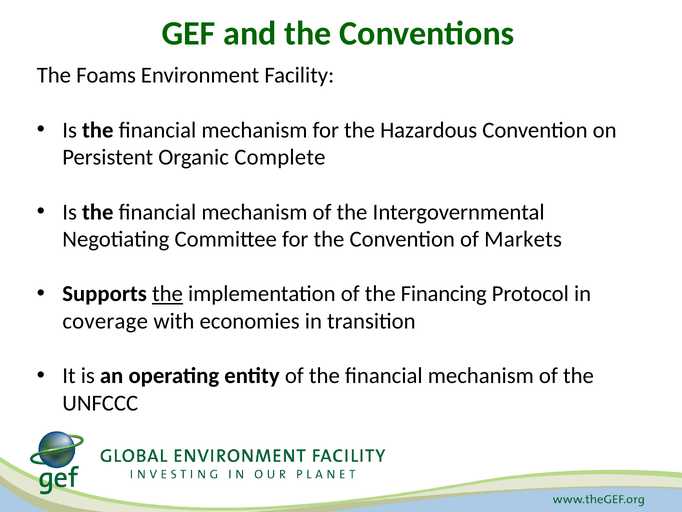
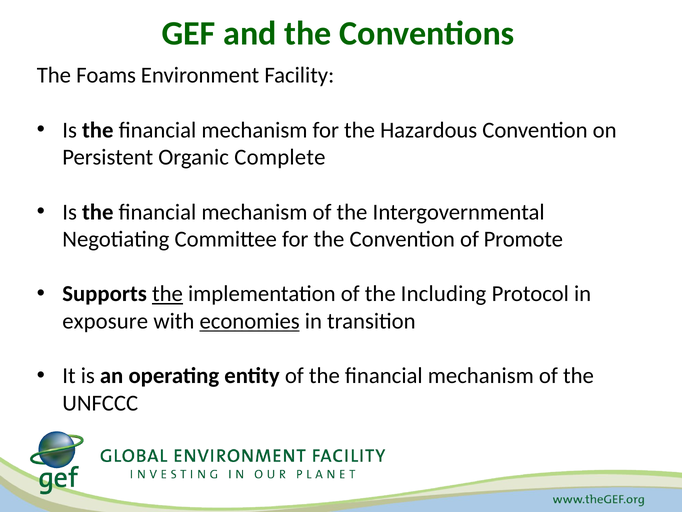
Markets: Markets -> Promote (523, 239)
Financing: Financing -> Including (444, 294)
coverage: coverage -> exposure (105, 321)
economies underline: none -> present (250, 321)
